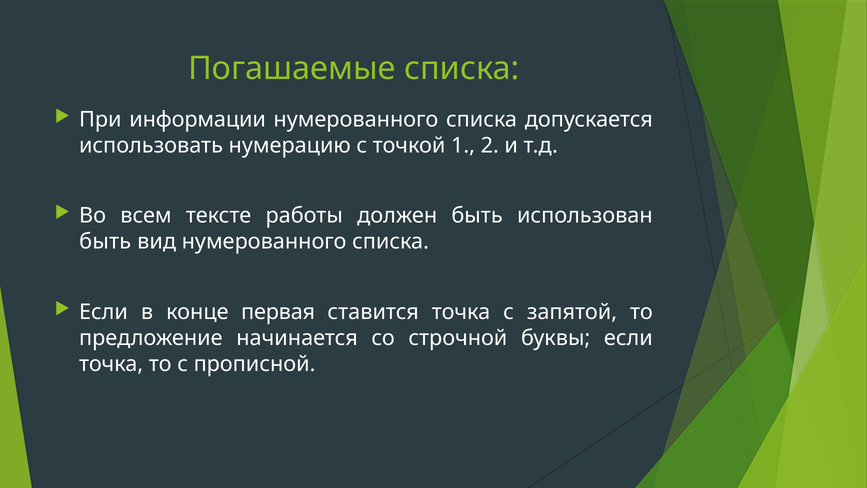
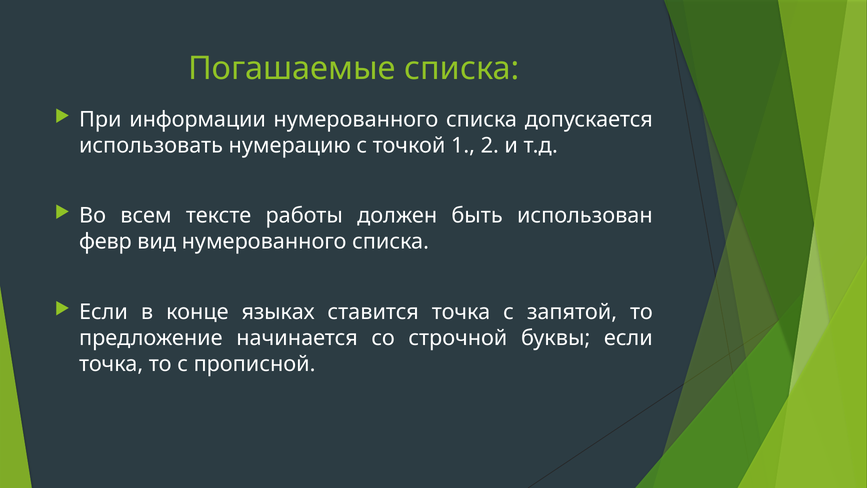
быть: быть -> февр (105, 242)
первая: первая -> языках (278, 312)
